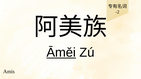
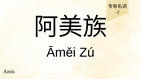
Āměi underline: present -> none (61, 53)
